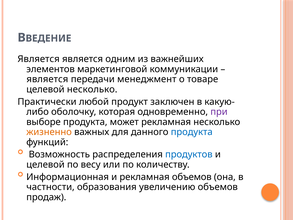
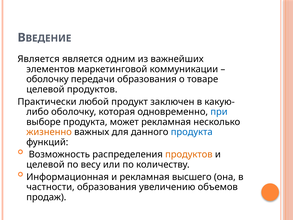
является: является -> оболочку (47, 79)
передачи менеджмент: менеджмент -> образования (147, 79)
целевой несколько: несколько -> продуктов (92, 89)
при colour: purple -> blue (219, 112)
продуктов colour: blue -> orange (189, 154)
рекламная объемов: объемов -> высшего (192, 177)
